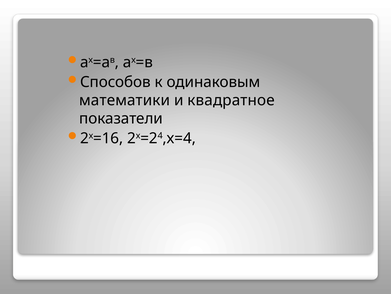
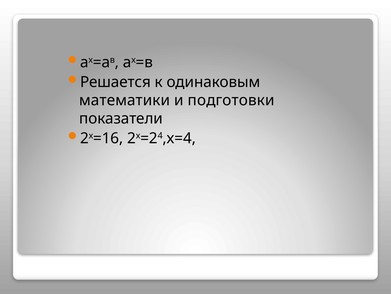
Способов: Способов -> Решается (115, 82)
квадратное: квадратное -> подготовки (231, 100)
